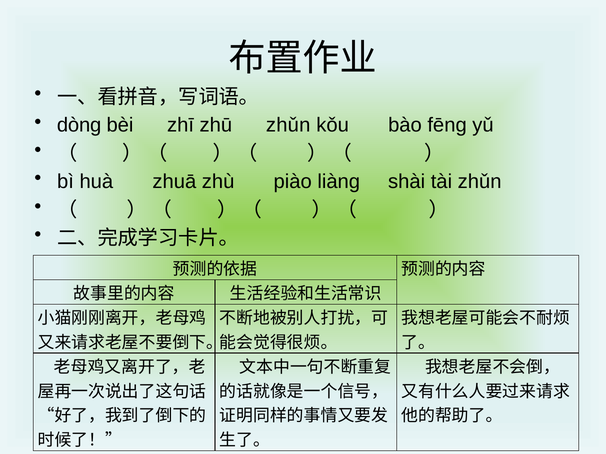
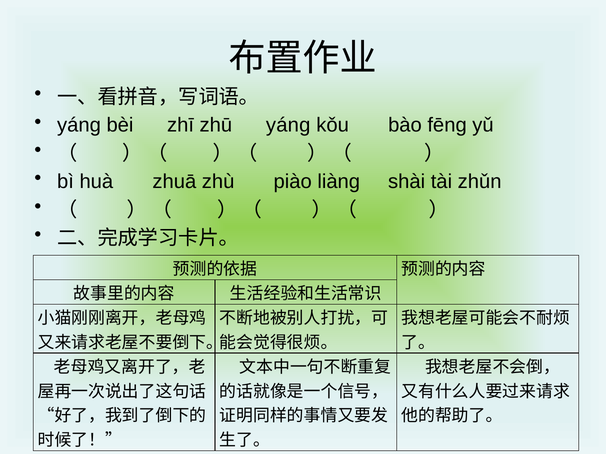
dòng: dòng -> yáng (79, 125)
zhū zhǔn: zhǔn -> yáng (288, 125)
